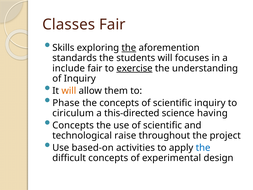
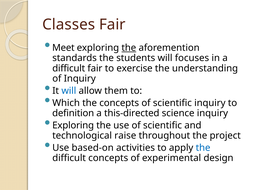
Skills: Skills -> Meet (63, 48)
include: include -> difficult (69, 68)
exercise underline: present -> none (135, 68)
will colour: orange -> blue (69, 91)
Phase: Phase -> Which (66, 103)
ciriculum: ciriculum -> definition (73, 113)
science having: having -> inquiry (212, 113)
Concepts: Concepts -> Exploring (73, 125)
